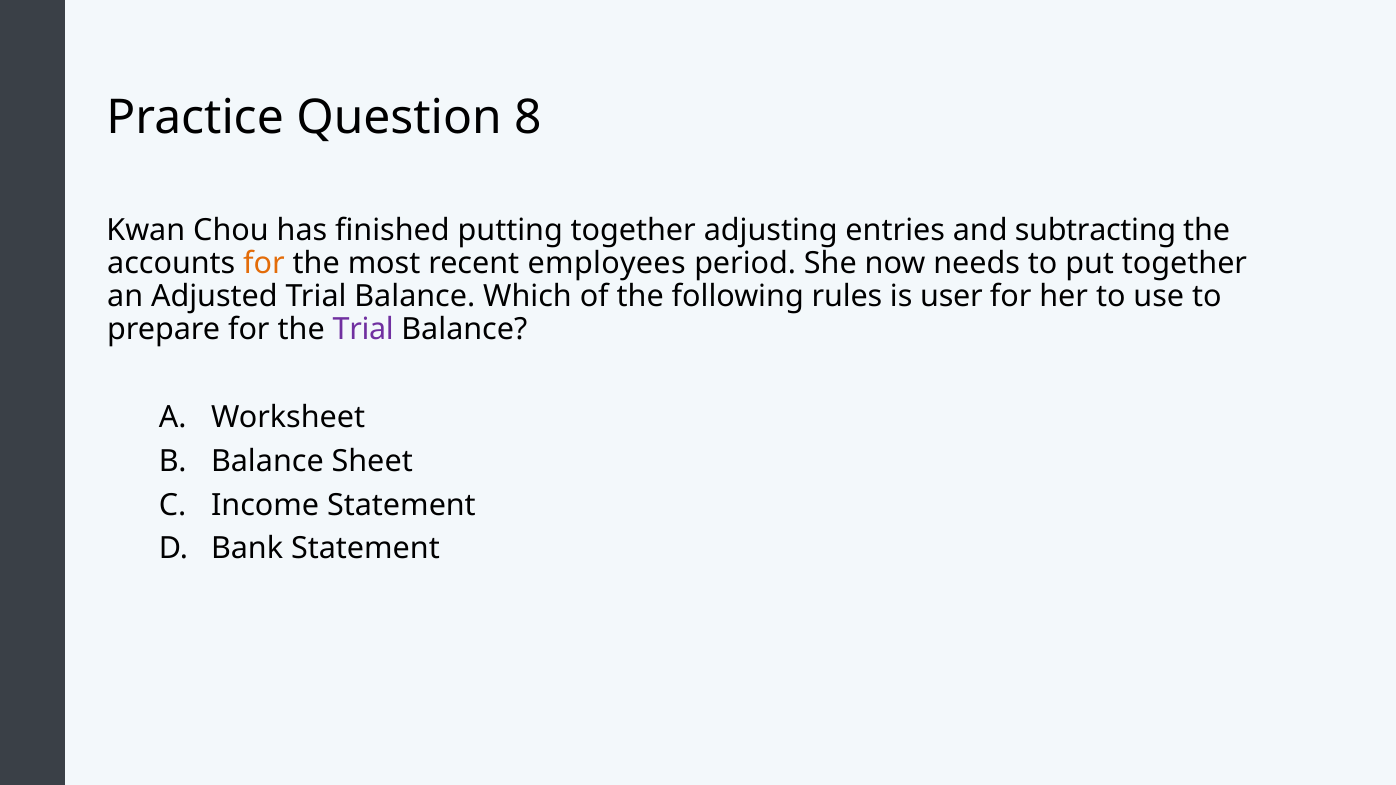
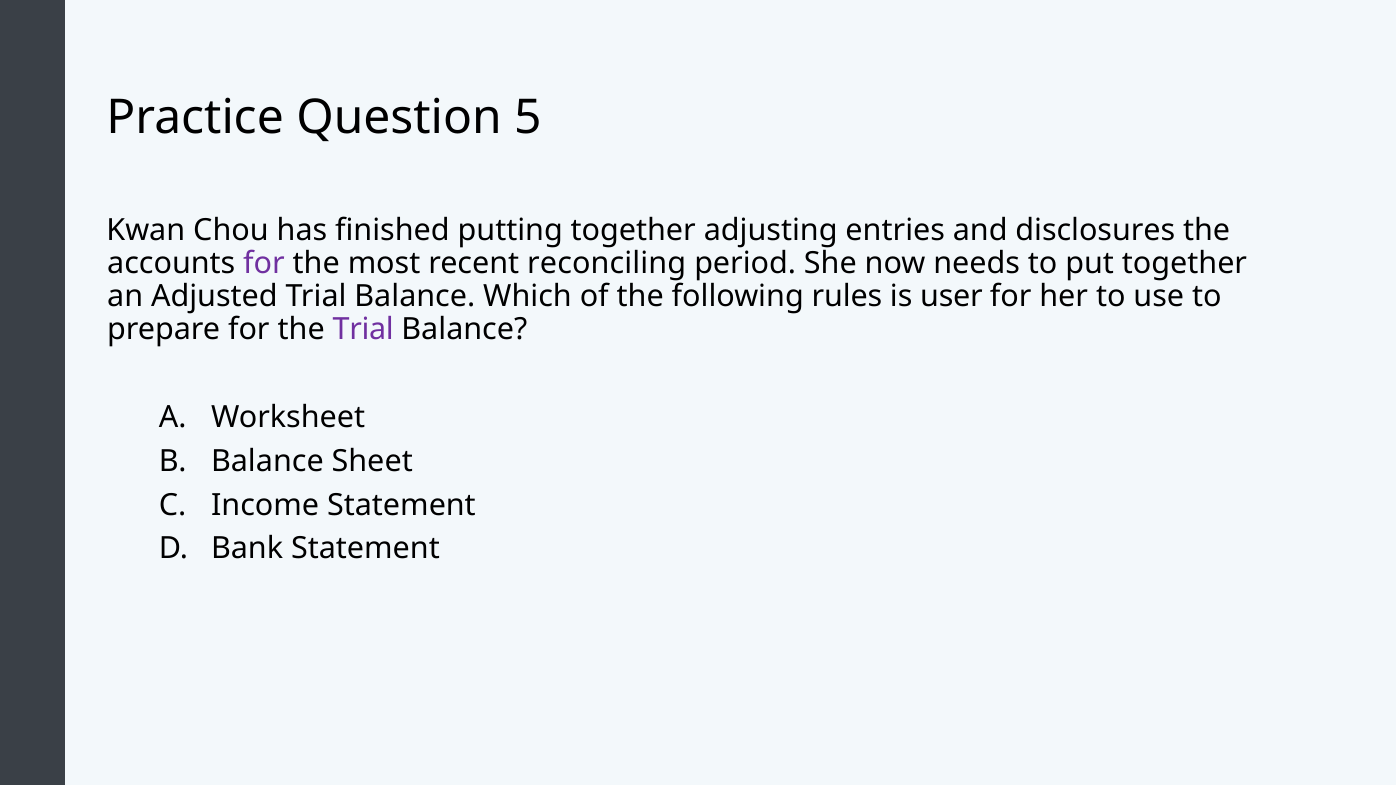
8: 8 -> 5 (528, 117)
subtracting: subtracting -> disclosures (1095, 231)
for colour: orange -> purple (264, 264)
employees: employees -> reconciling (607, 264)
